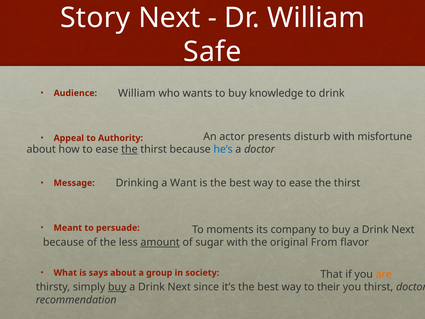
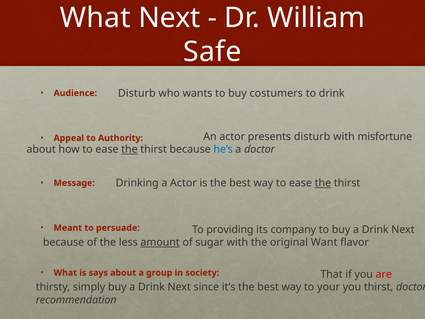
Story: Story -> What (95, 18)
William: William -> Disturb (137, 93)
knowledge: knowledge -> costumers (276, 93)
a Want: Want -> Actor (183, 183)
the underline: none -> present (323, 183)
moments: moments -> providing (230, 229)
From: From -> Want (324, 242)
are colour: orange -> red (384, 274)
buy underline: present -> none (117, 287)
their: their -> your (329, 287)
